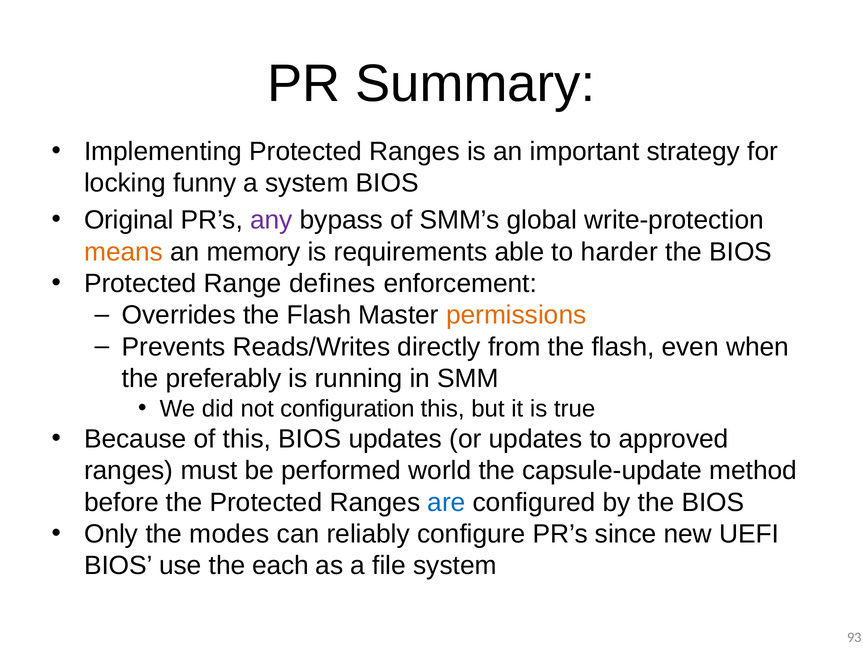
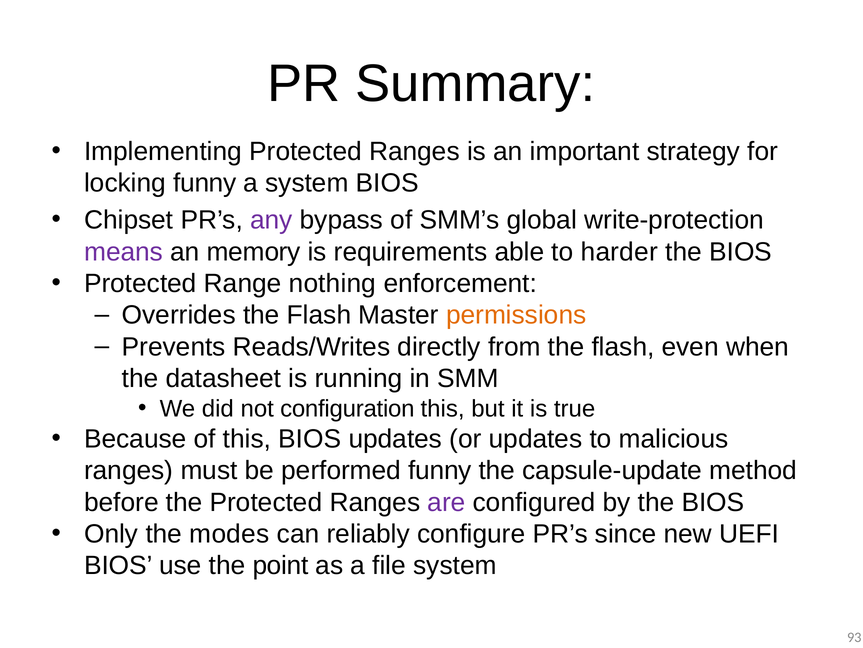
Original: Original -> Chipset (129, 220)
means colour: orange -> purple (124, 252)
defines: defines -> nothing (332, 283)
preferably: preferably -> datasheet (223, 378)
approved: approved -> malicious (674, 439)
performed world: world -> funny (440, 470)
are colour: blue -> purple (446, 502)
each: each -> point (281, 565)
